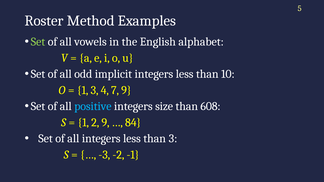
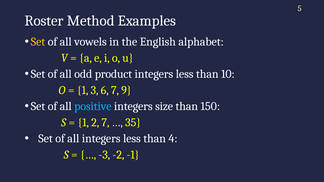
Set colour: light green -> yellow (38, 42)
implicit: implicit -> product (113, 74)
4: 4 -> 6 (105, 90)
608: 608 -> 150 (210, 106)
2 9: 9 -> 7 (105, 123)
84: 84 -> 35 (133, 123)
than 3: 3 -> 4 (173, 139)
